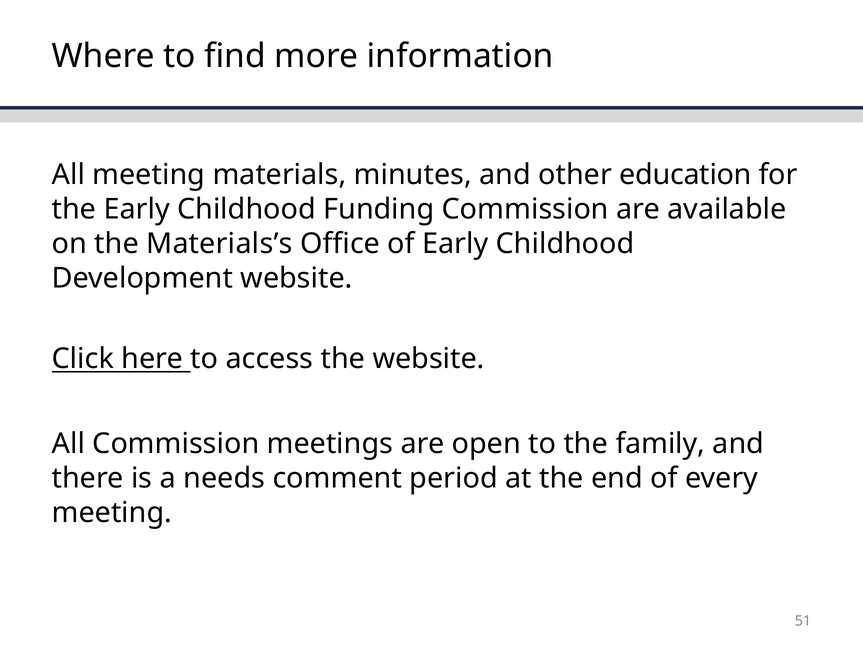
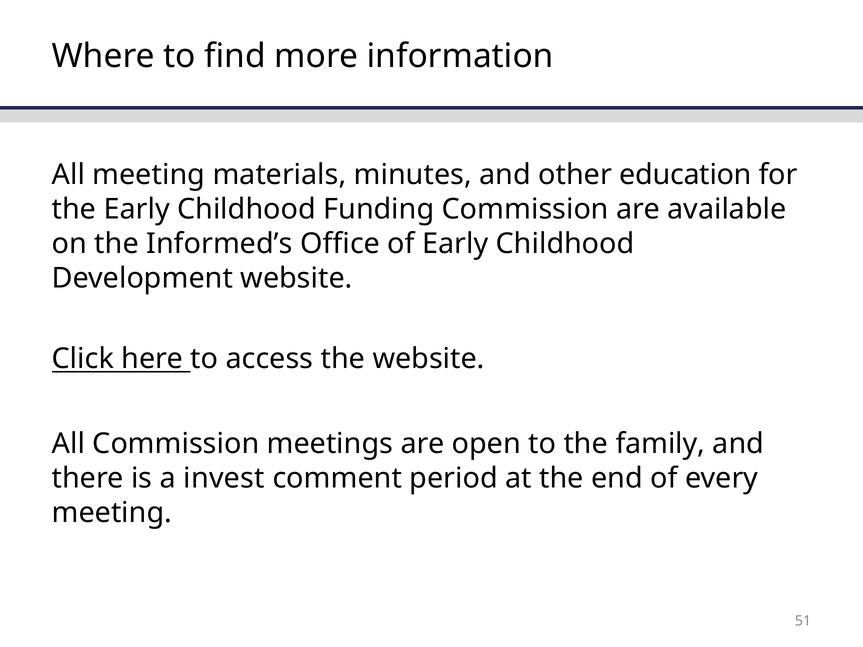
Materials’s: Materials’s -> Informed’s (220, 244)
needs: needs -> invest (224, 479)
